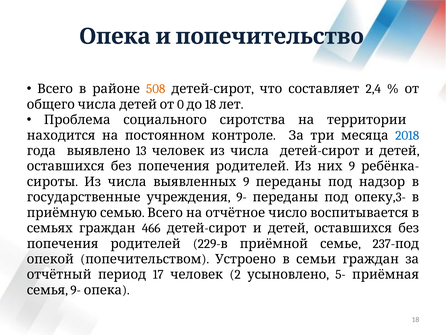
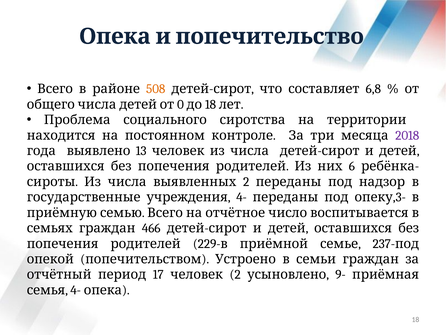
2,4: 2,4 -> 6,8 (373, 89)
2018 colour: blue -> purple (407, 135)
9: 9 -> 6 (352, 166)
9: 9 -> 2 (246, 182)
9-: 9- -> 4- (242, 197)
5-: 5- -> 9- (340, 274)
9-: 9- -> 4- (76, 290)
